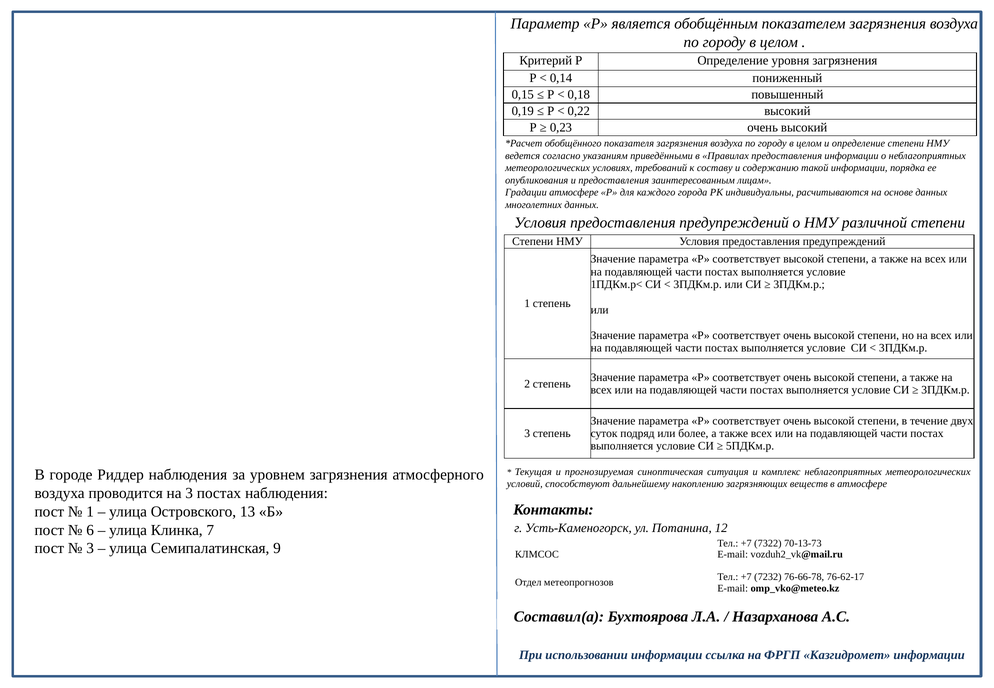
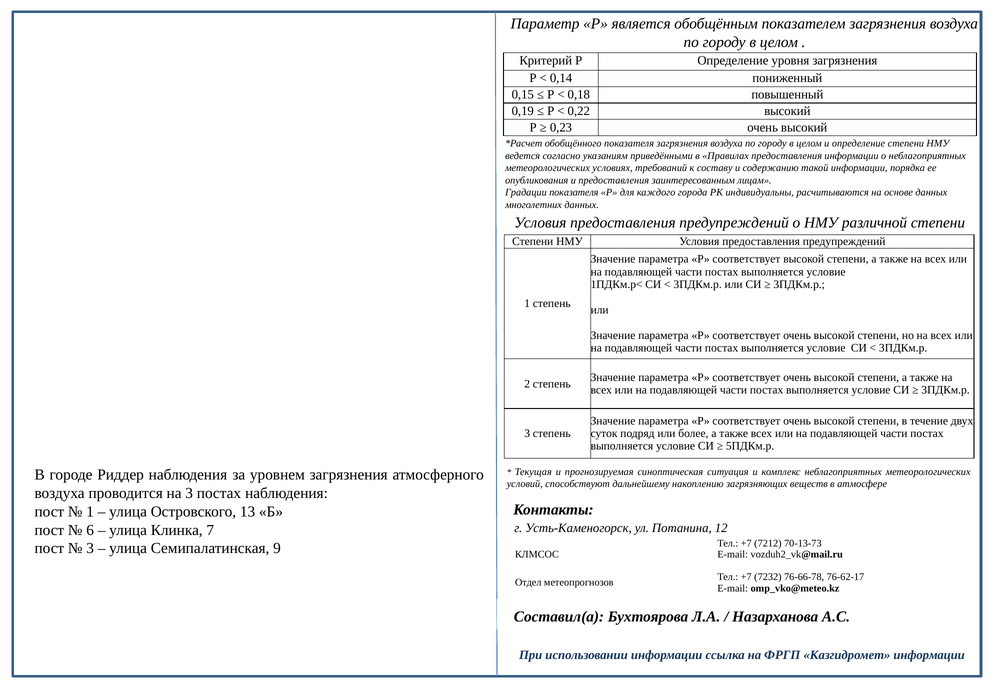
Градации атмосфере: атмосфере -> показателя (574, 192)
7322: 7322 -> 7212 (768, 543)
